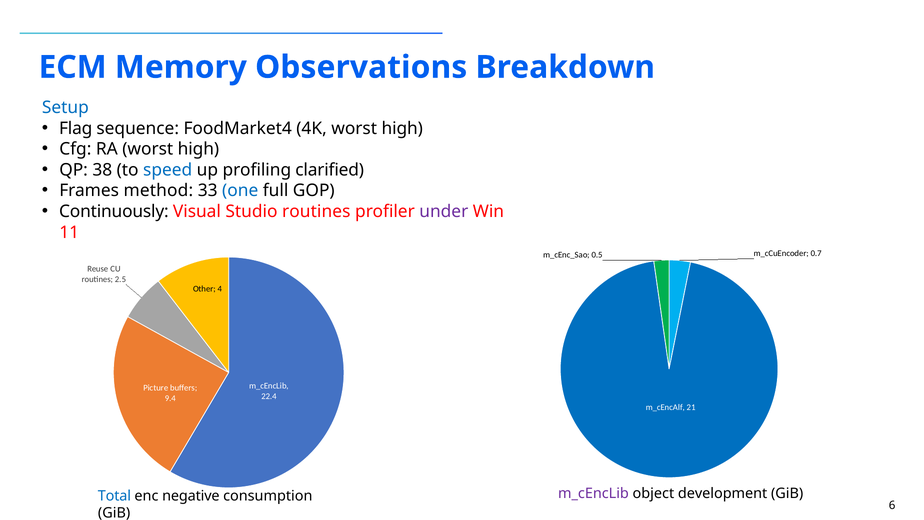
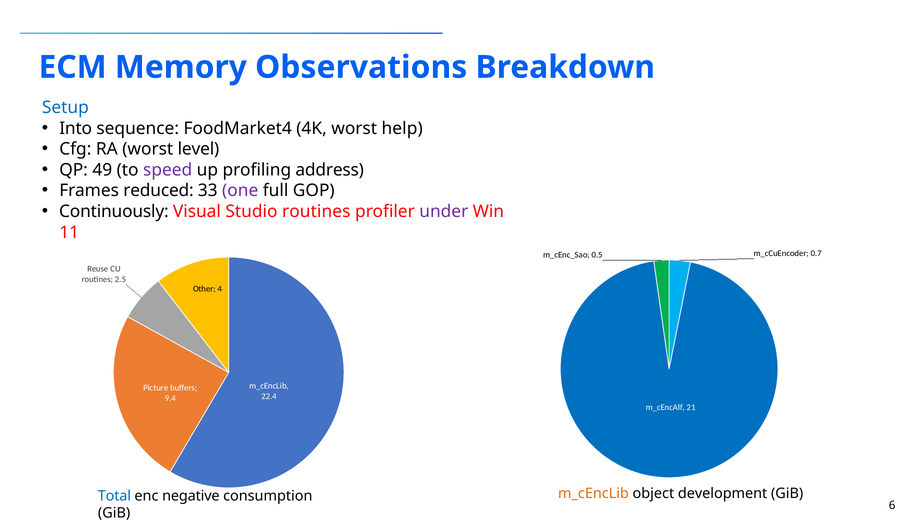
Flag: Flag -> Into (76, 128)
4K worst high: high -> help (402, 128)
RA worst high: high -> level (198, 149)
38: 38 -> 49 (102, 170)
speed colour: blue -> purple (168, 170)
clarified: clarified -> address (330, 170)
method: method -> reduced (159, 191)
one colour: blue -> purple (240, 191)
m_cEncLib colour: purple -> orange (593, 493)
